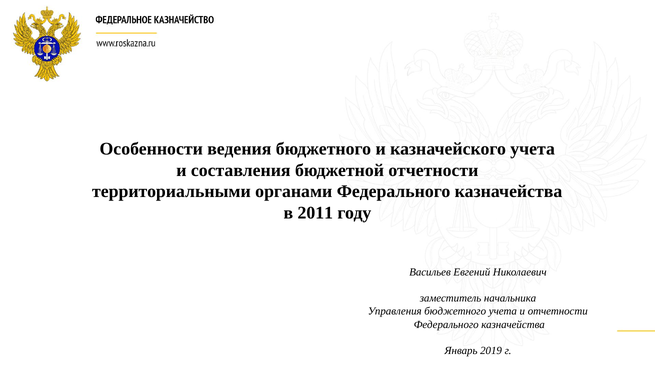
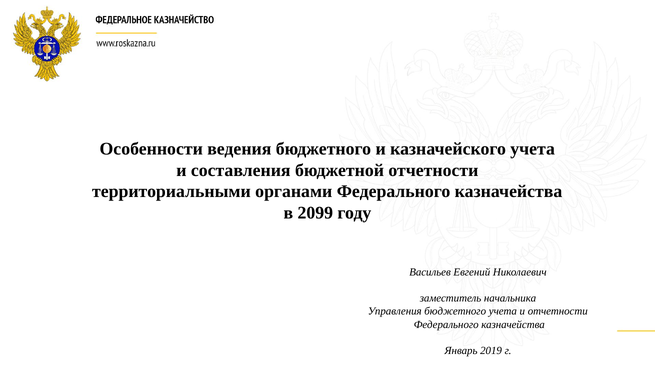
2011: 2011 -> 2099 (315, 213)
